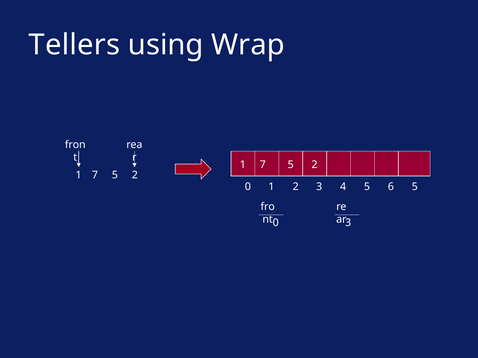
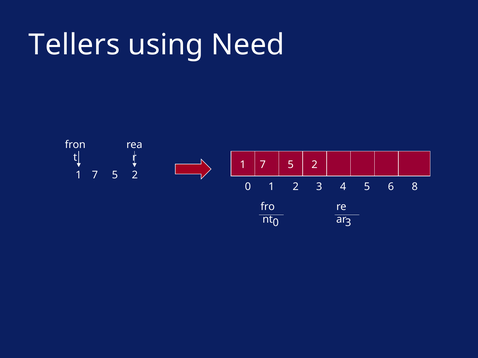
Wrap: Wrap -> Need (248, 45)
5 5: 5 -> 8 (415, 187)
